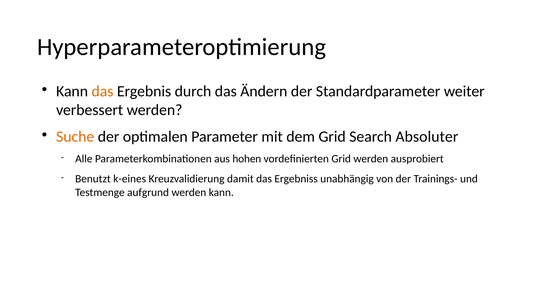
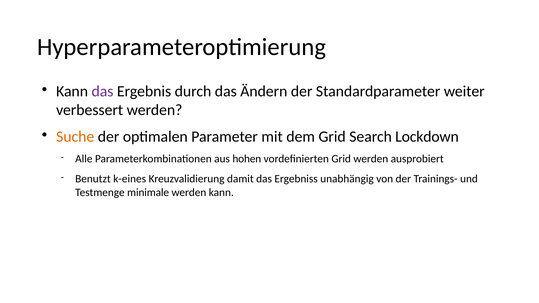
das colour: orange -> purple (102, 91)
Absoluter: Absoluter -> Lockdown (427, 137)
aufgrund: aufgrund -> minimale (148, 192)
